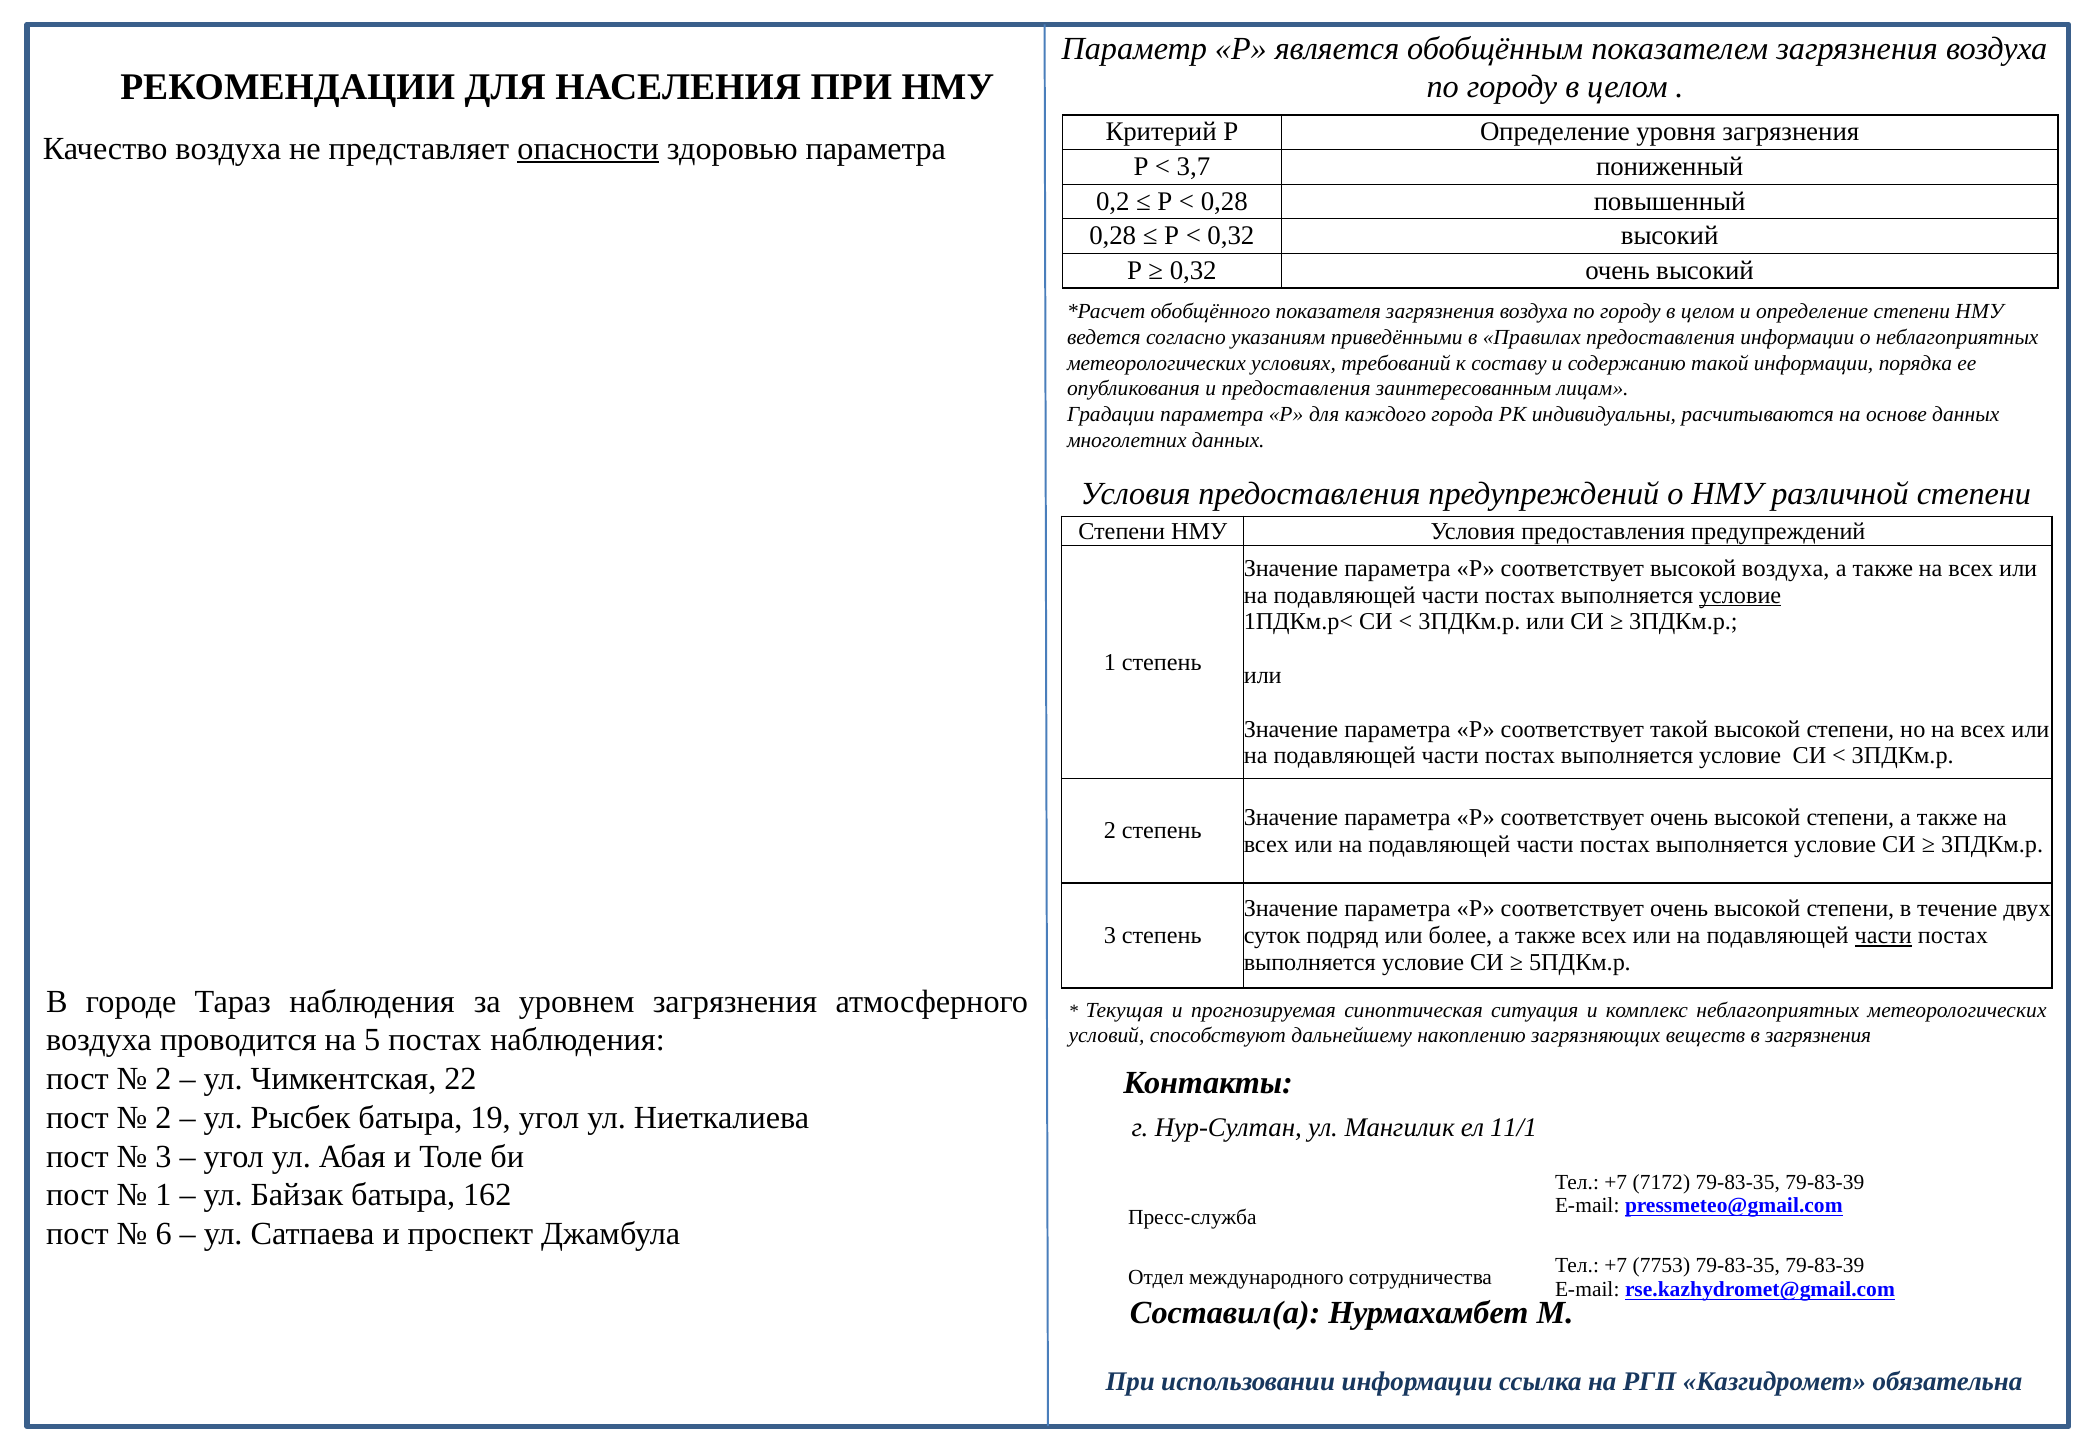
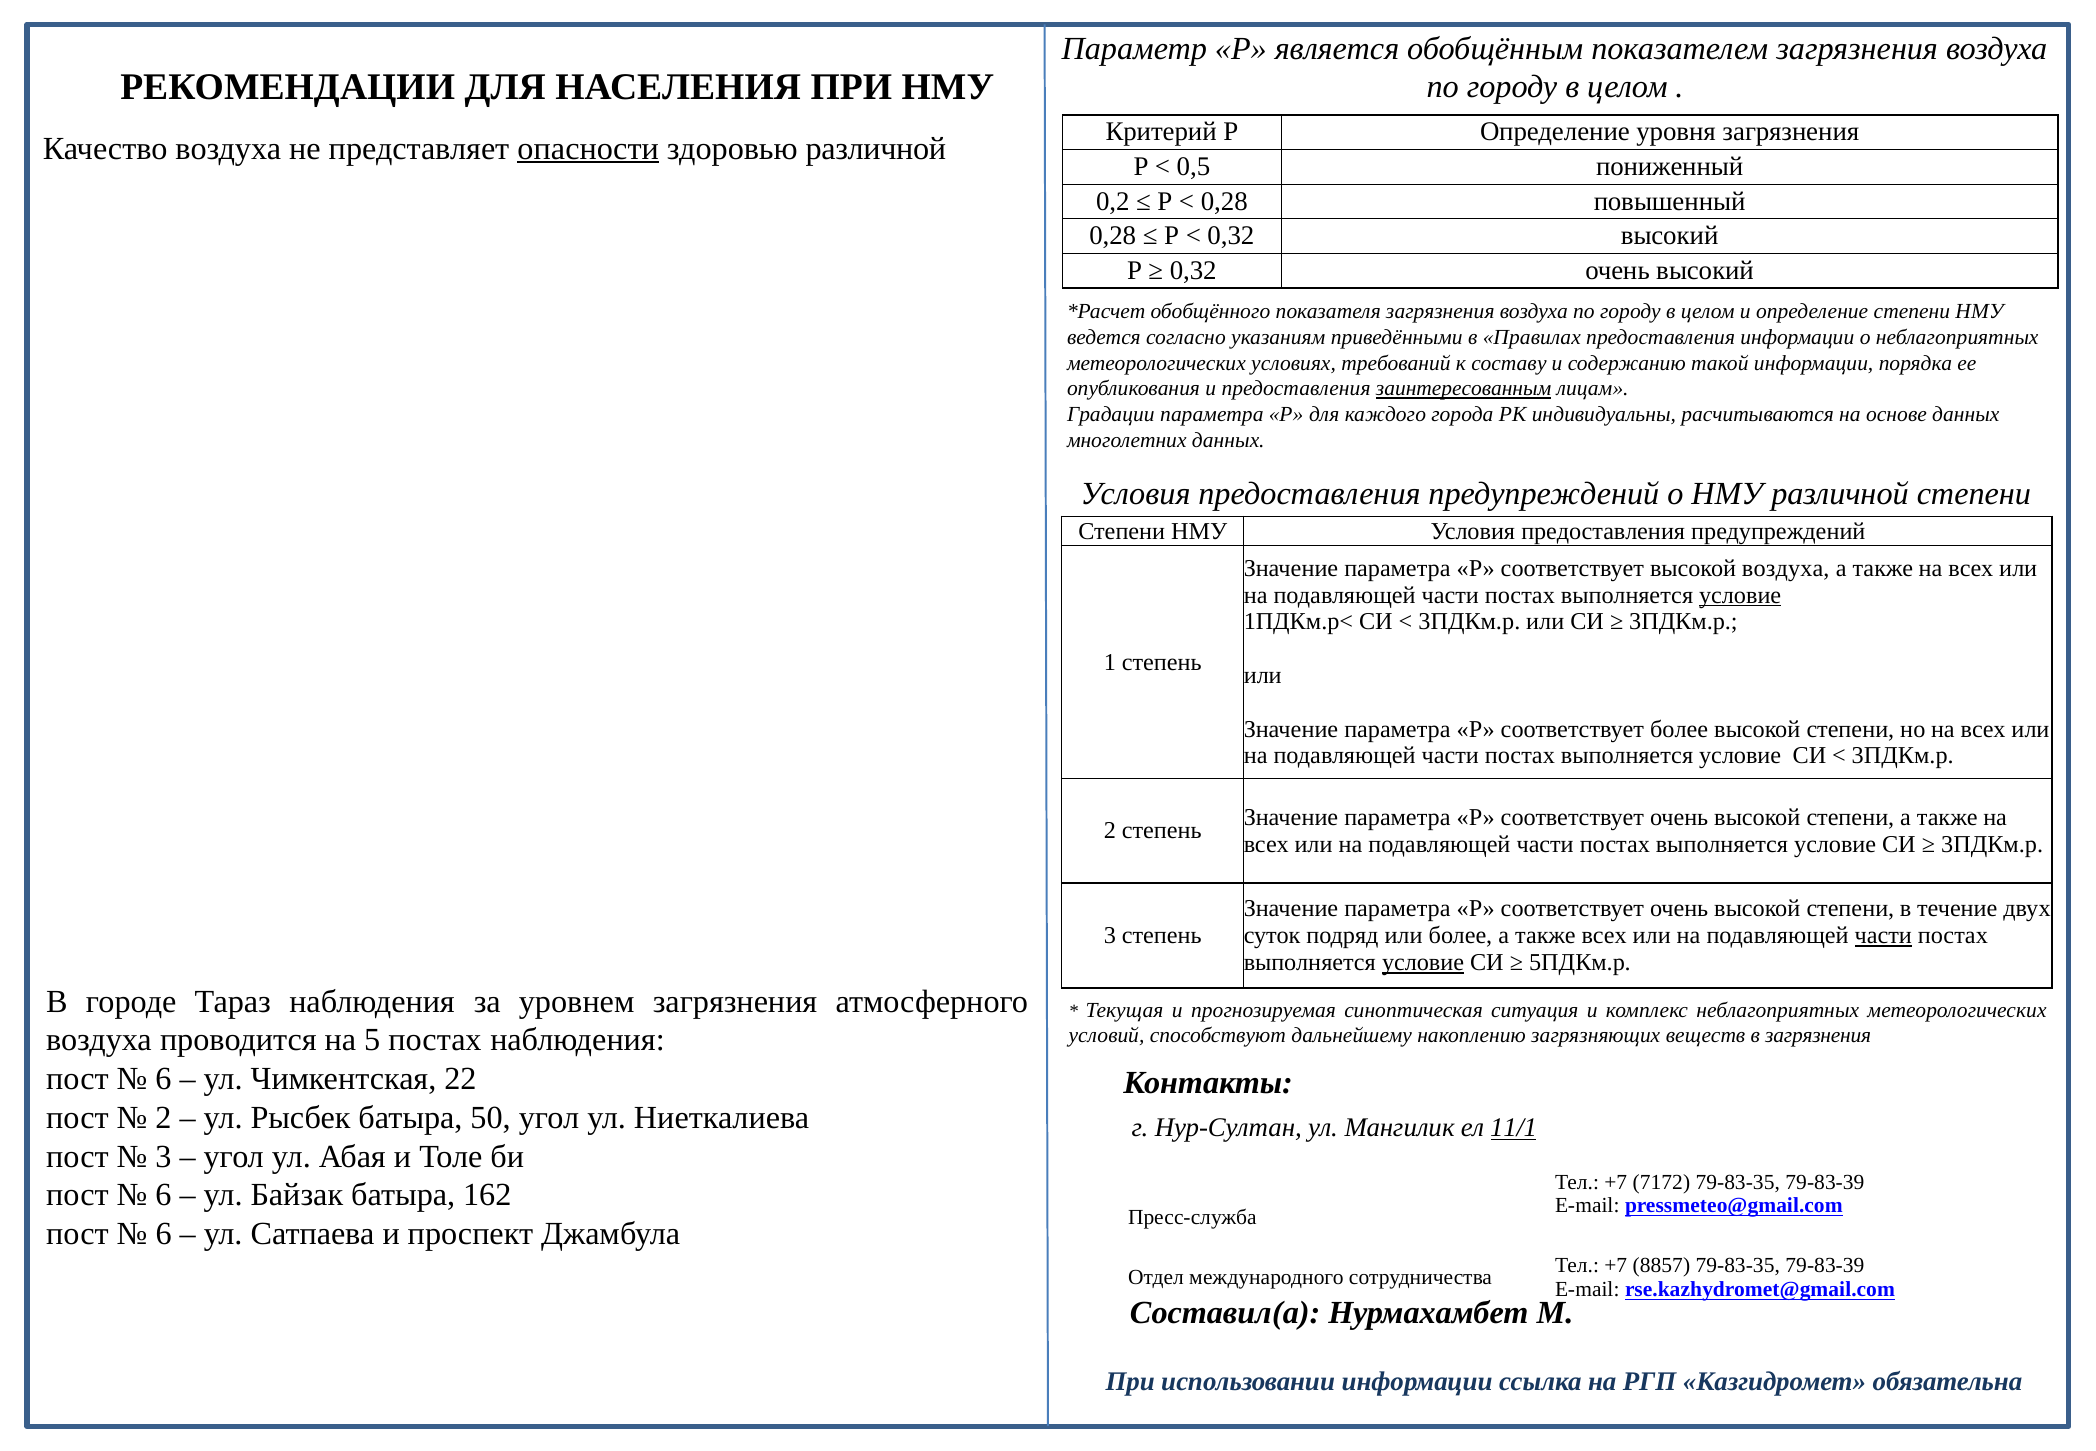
здоровью параметра: параметра -> различной (876, 149)
3,7: 3,7 -> 0,5 (1193, 167)
заинтересованным underline: none -> present (1464, 389)
соответствует такой: такой -> более (1679, 729)
условие underline: none -> present (1423, 963)
2: 2 -> 6 (163, 1079)
19: 19 -> 50 (491, 1118)
11/1 underline: none -> present (1514, 1128)
1: 1 -> 6 (163, 1195)
7753: 7753 -> 8857 (1661, 1266)
